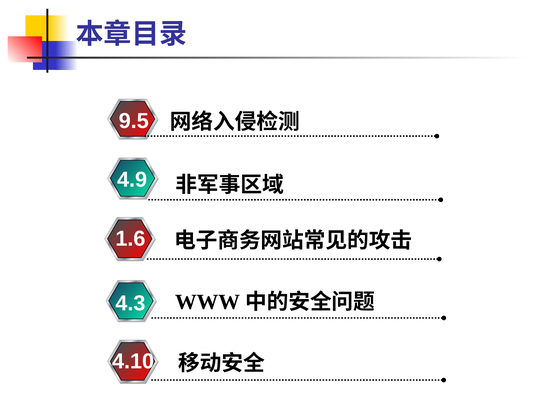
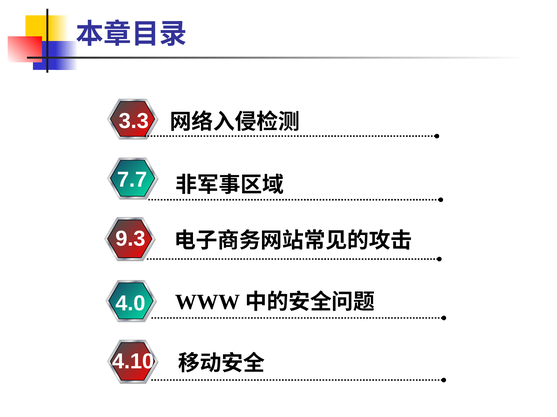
9.5: 9.5 -> 3.3 (134, 121)
4.9: 4.9 -> 7.7 (132, 180)
1.6: 1.6 -> 9.3 (130, 239)
4.3: 4.3 -> 4.0 (130, 304)
